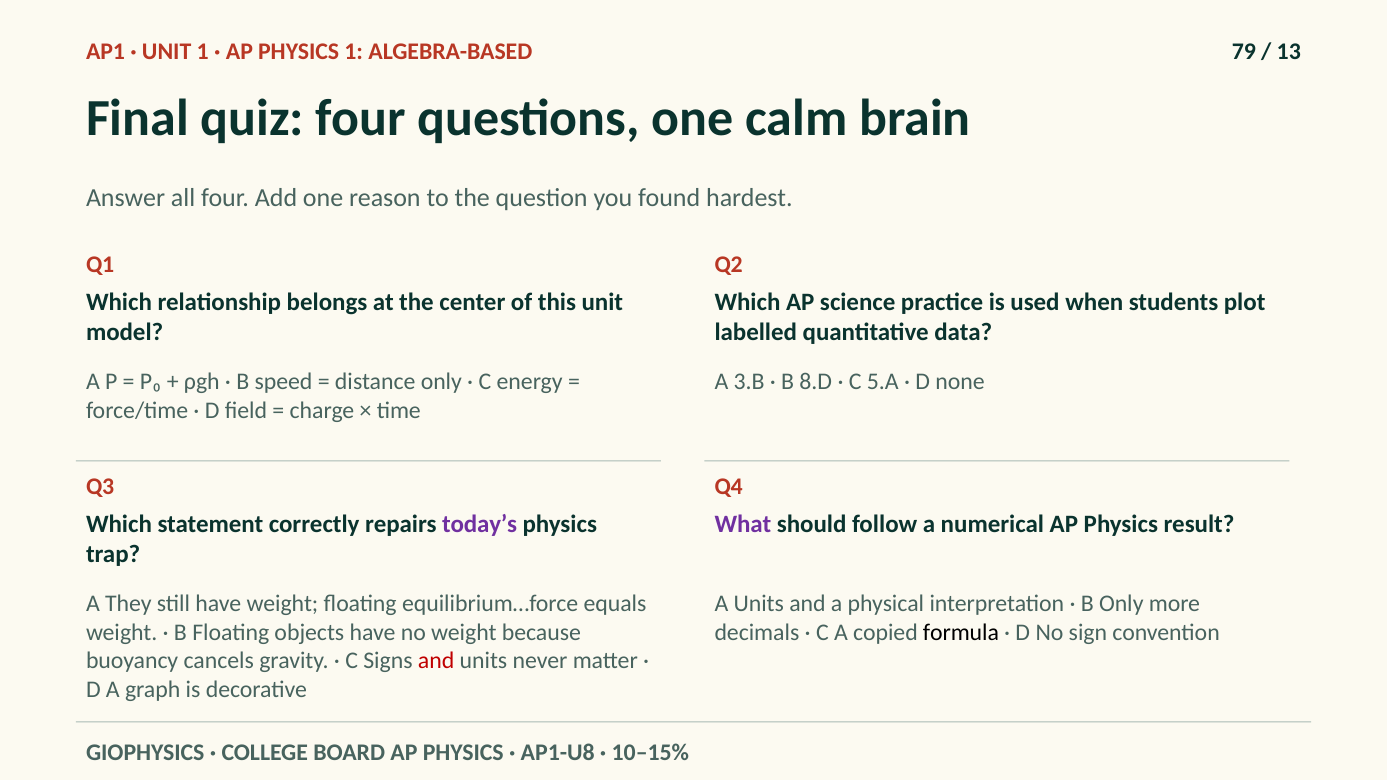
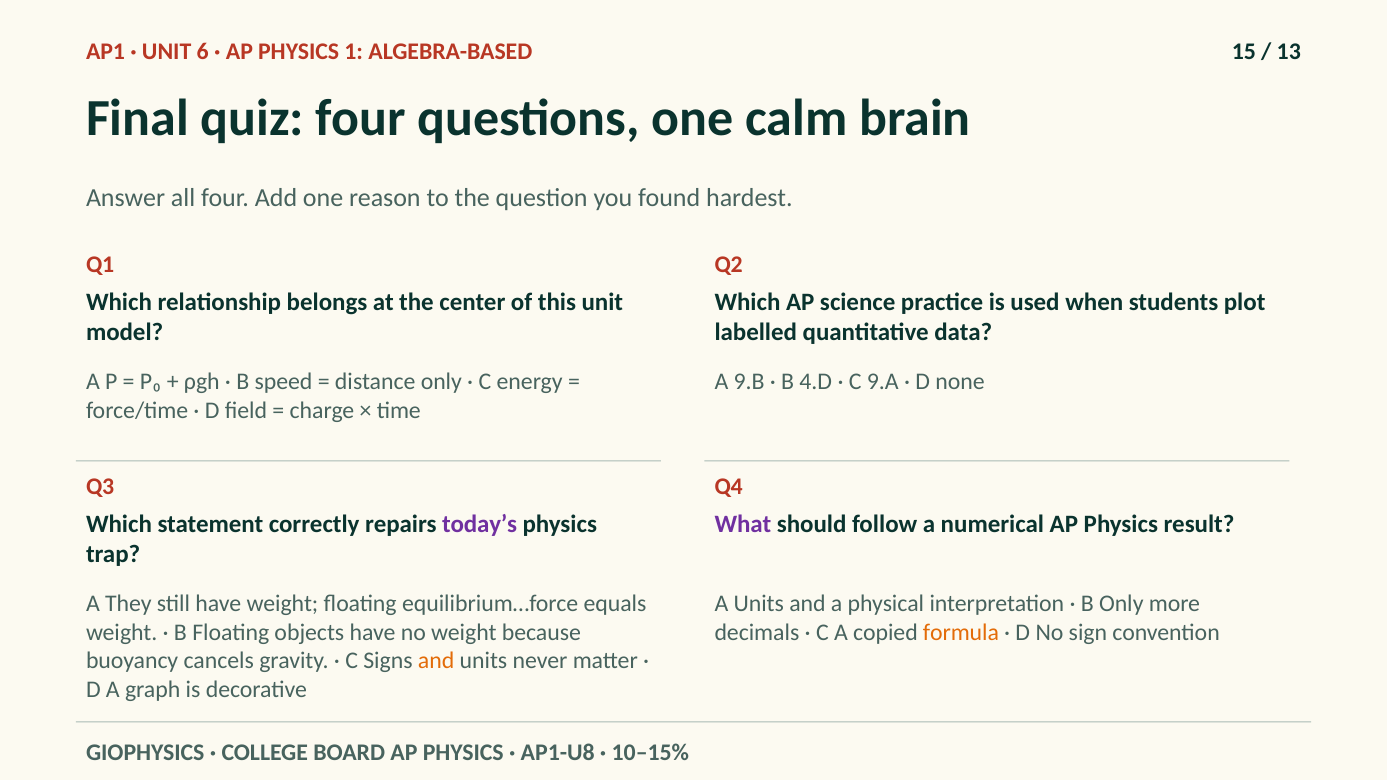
UNIT 1: 1 -> 6 (203, 51)
79: 79 -> 15 (1244, 51)
3.B: 3.B -> 9.B (749, 382)
8.D: 8.D -> 4.D (816, 382)
5.A: 5.A -> 9.A (883, 382)
formula colour: black -> orange (961, 633)
and colour: red -> orange (436, 661)
